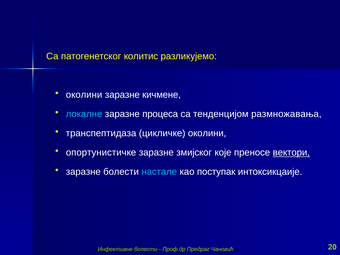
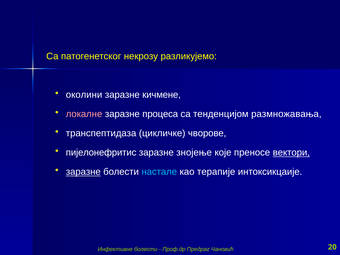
колитис: колитис -> некрозу (141, 56)
локалне colour: light blue -> pink (84, 114)
цикличке околини: околини -> чворове (207, 133)
опортунистичке: опортунистичке -> пијелонефритис (101, 153)
змијског: змијског -> знојење (194, 153)
заразне underline: none -> present (83, 172)
поступак: поступак -> терапије (216, 172)
